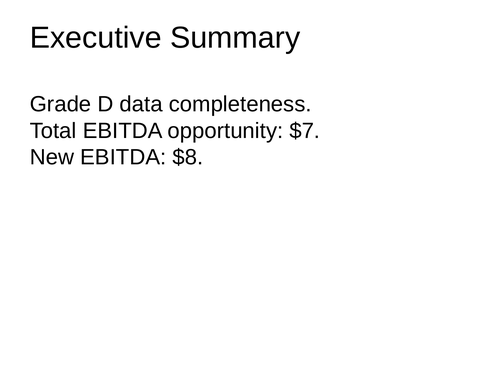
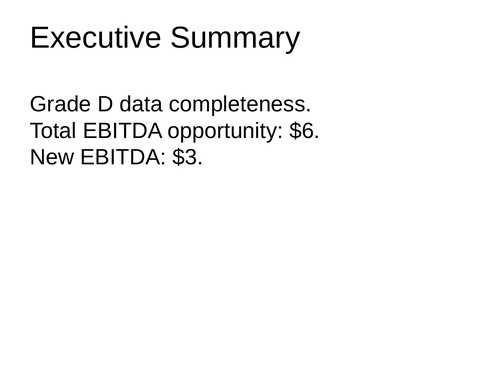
$7: $7 -> $6 (305, 131)
$8: $8 -> $3 (188, 158)
